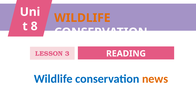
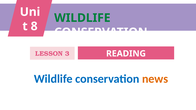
WILDLIFE colour: orange -> green (82, 18)
